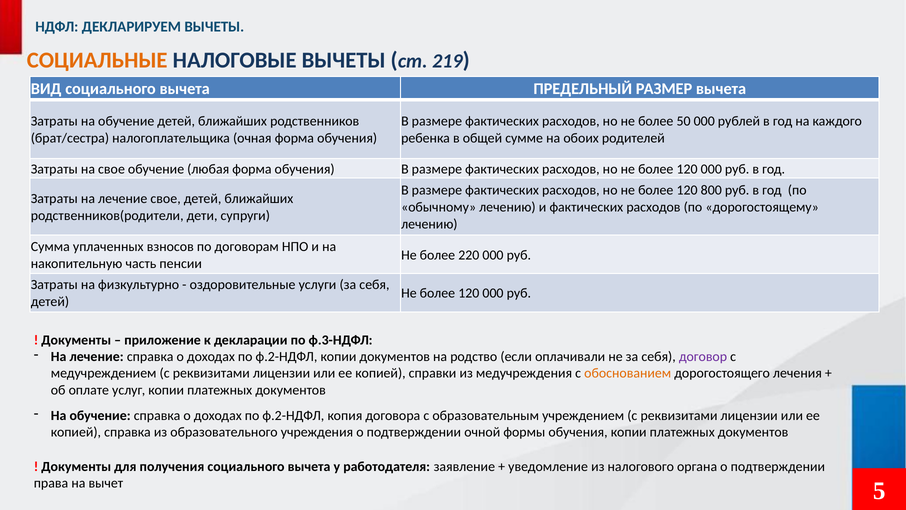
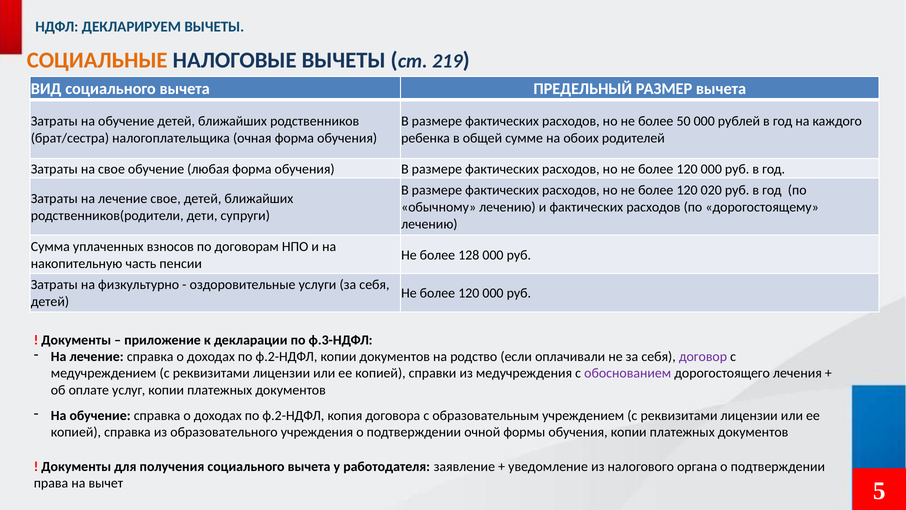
800: 800 -> 020 (711, 190)
220: 220 -> 128 (469, 255)
обоснованием colour: orange -> purple (628, 373)
